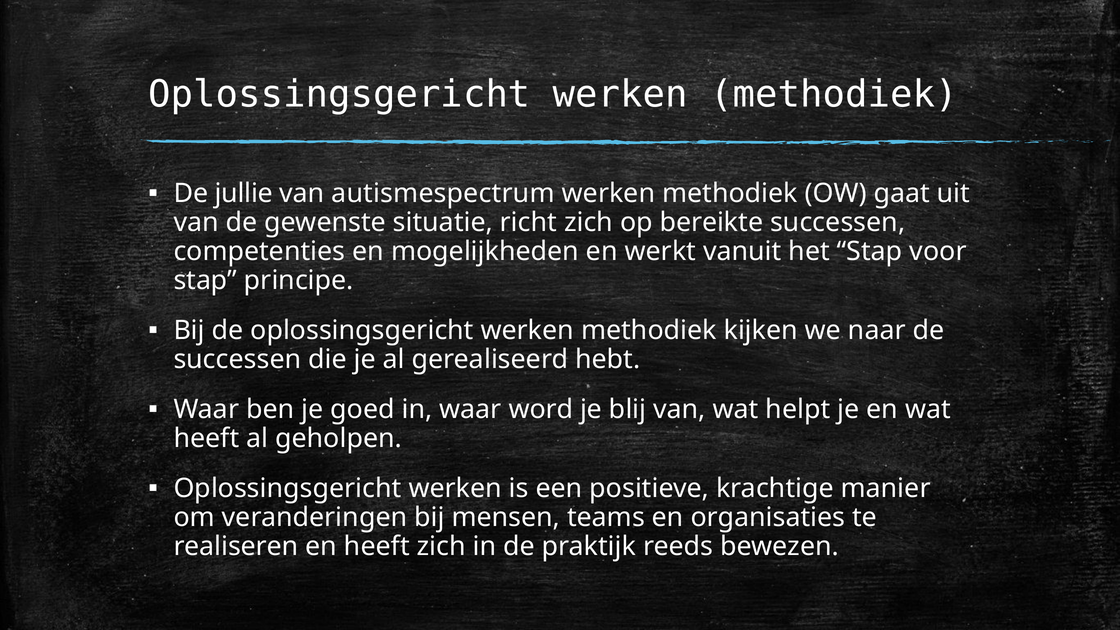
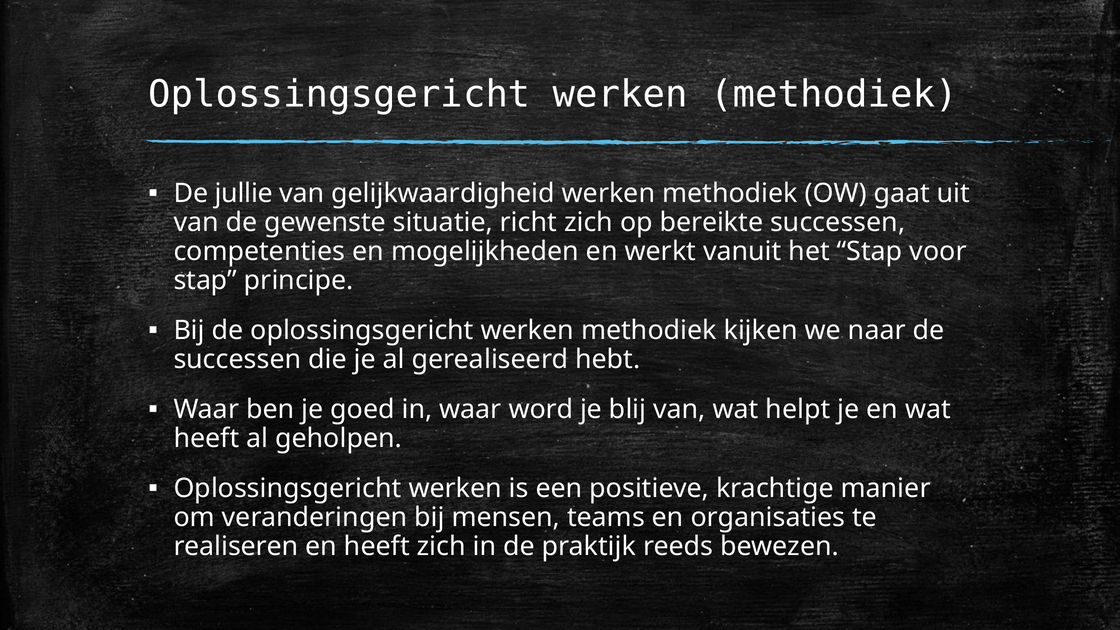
autismespectrum: autismespectrum -> gelijkwaardigheid (443, 194)
